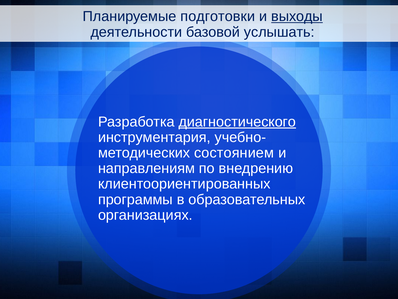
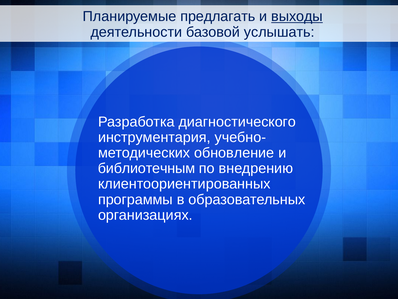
подготовки: подготовки -> предлагать (218, 16)
диагностического underline: present -> none (237, 122)
состоянием: состоянием -> обновление (234, 153)
направлениям: направлениям -> библиотечным (147, 168)
